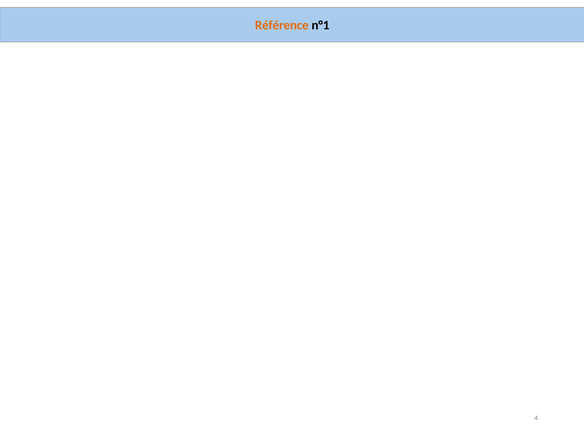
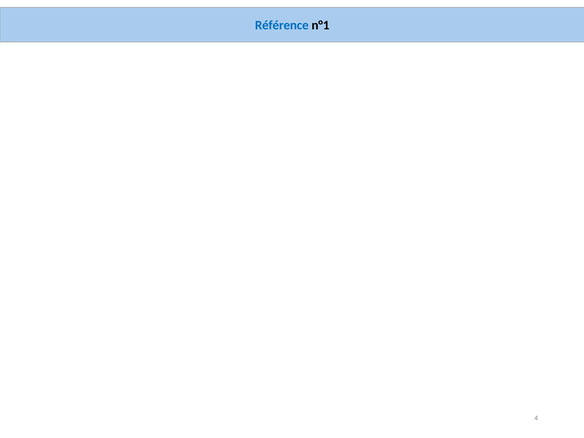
Référence colour: orange -> blue (282, 25)
